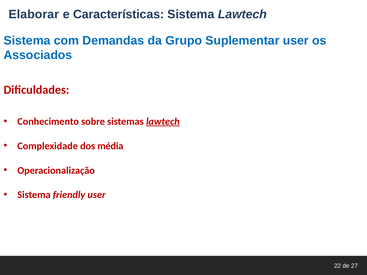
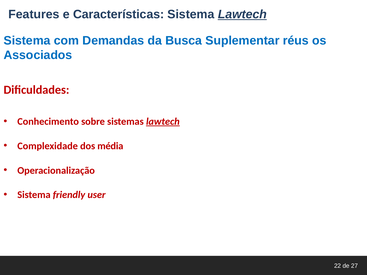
Elaborar: Elaborar -> Features (34, 14)
Lawtech underline: none -> present (242, 14)
Grupo: Grupo -> Busca (184, 41)
Suplementar user: user -> réus (296, 41)
